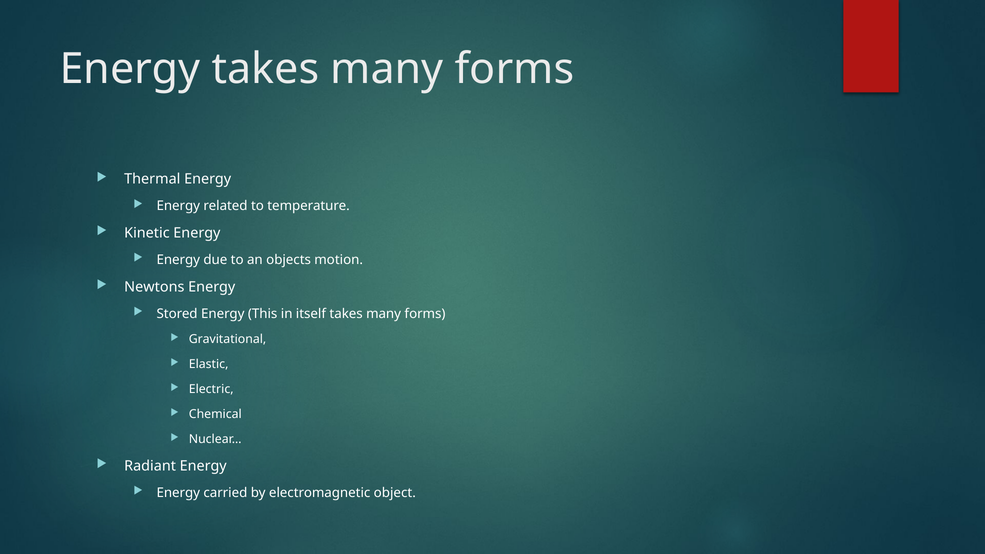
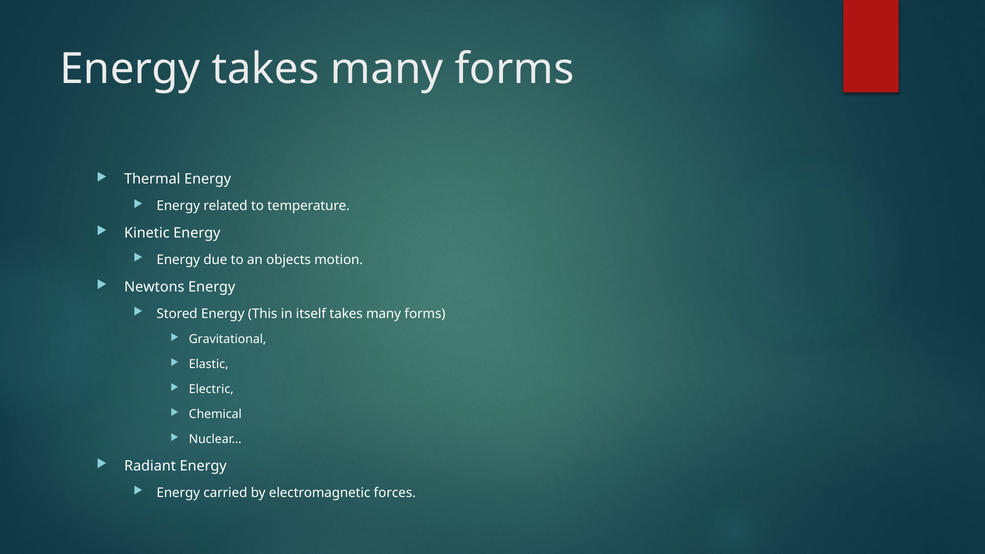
object: object -> forces (395, 493)
